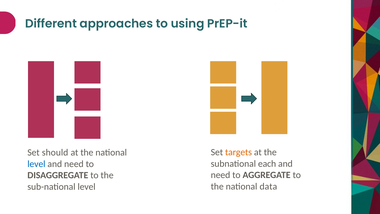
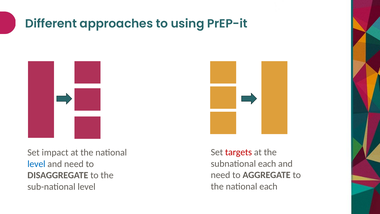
targets colour: orange -> red (239, 152)
should: should -> impact (55, 152)
national data: data -> each (268, 186)
